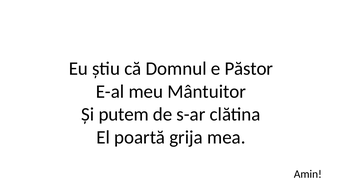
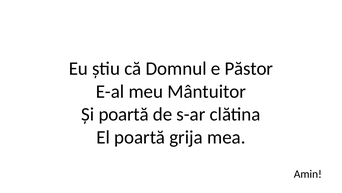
Și putem: putem -> poartă (124, 114)
